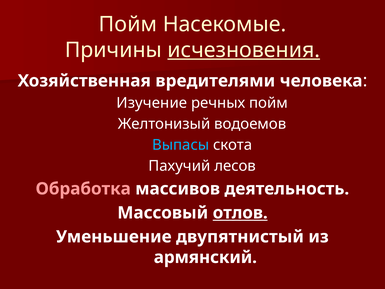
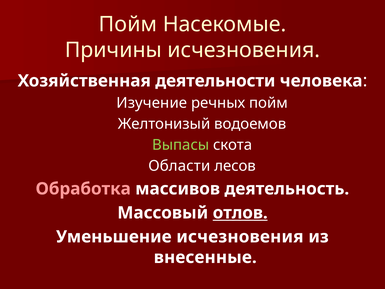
исчезновения underline: present -> none (244, 50)
вредителями: вредителями -> деятельности (215, 81)
Выпасы colour: light blue -> light green (181, 145)
Пахучий: Пахучий -> Области (179, 166)
Уменьшение двупятнистый: двупятнистый -> исчезновения (240, 237)
армянский: армянский -> внесенные (205, 257)
